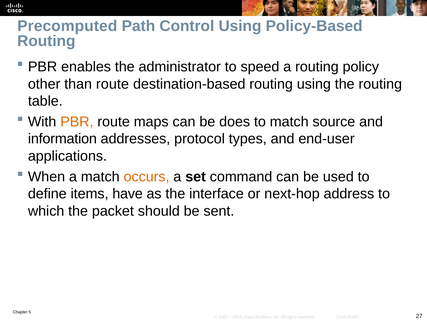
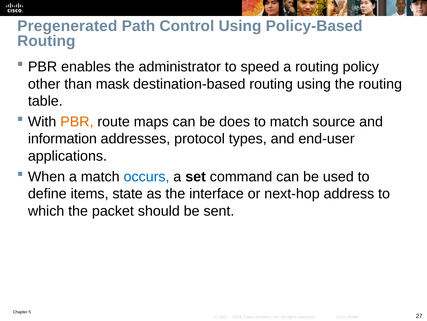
Precomputed: Precomputed -> Pregenerated (67, 26)
than route: route -> mask (113, 84)
occurs colour: orange -> blue (147, 176)
have: have -> state (128, 193)
